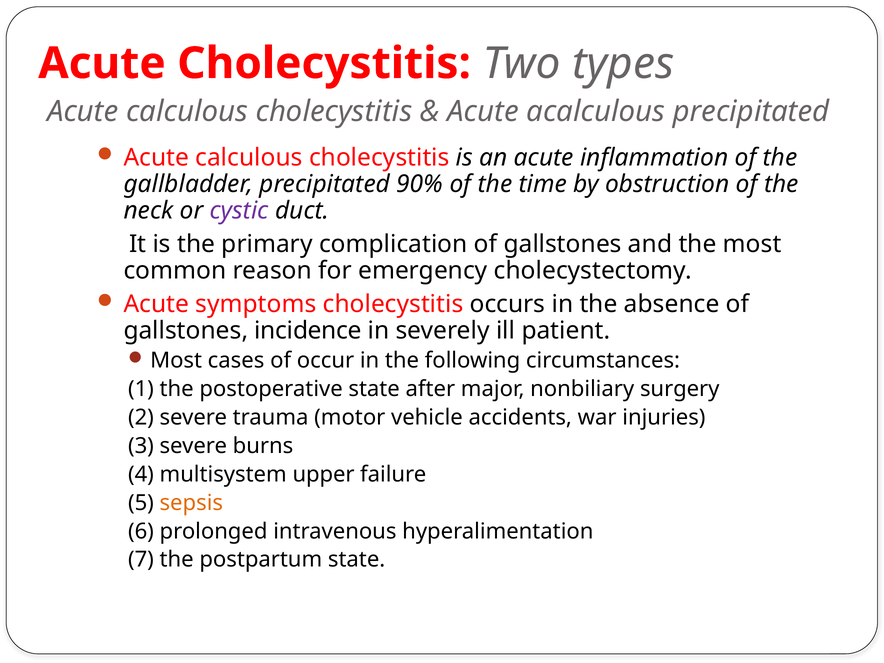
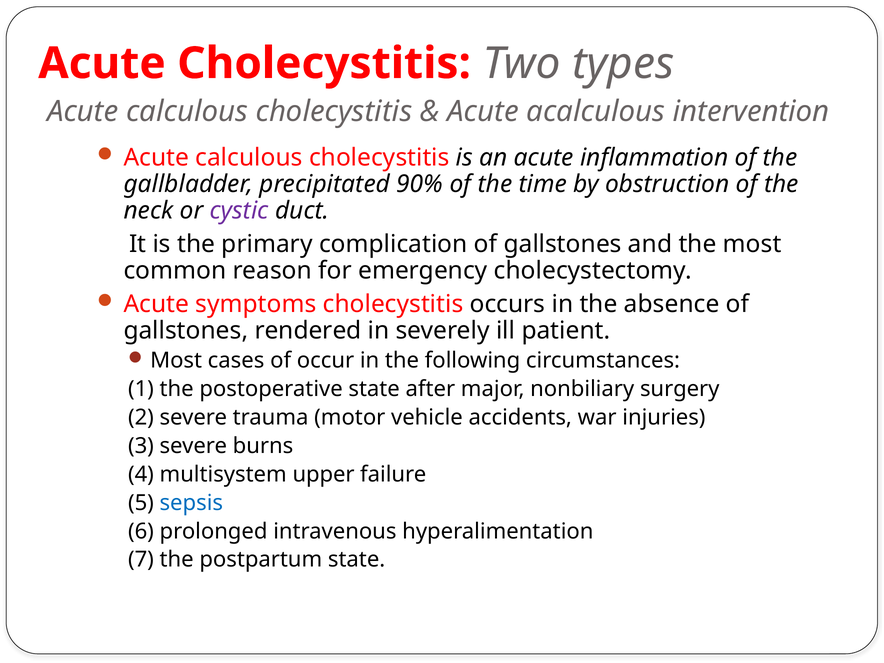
acalculous precipitated: precipitated -> intervention (751, 112)
incidence: incidence -> rendered (308, 331)
sepsis colour: orange -> blue (191, 503)
